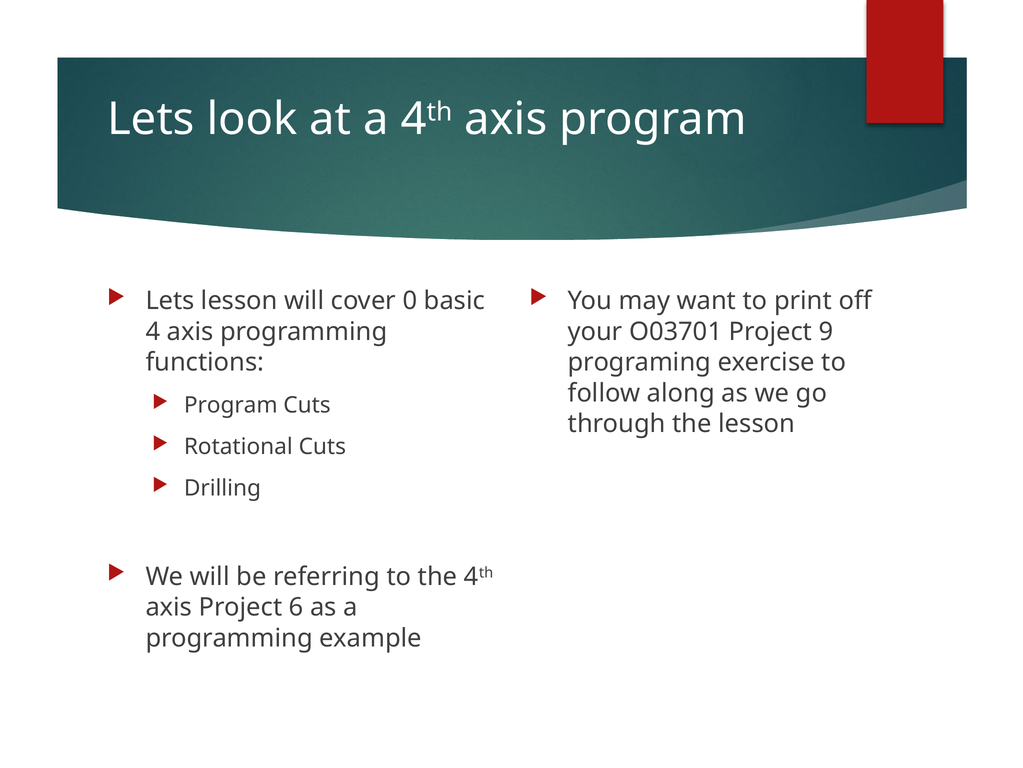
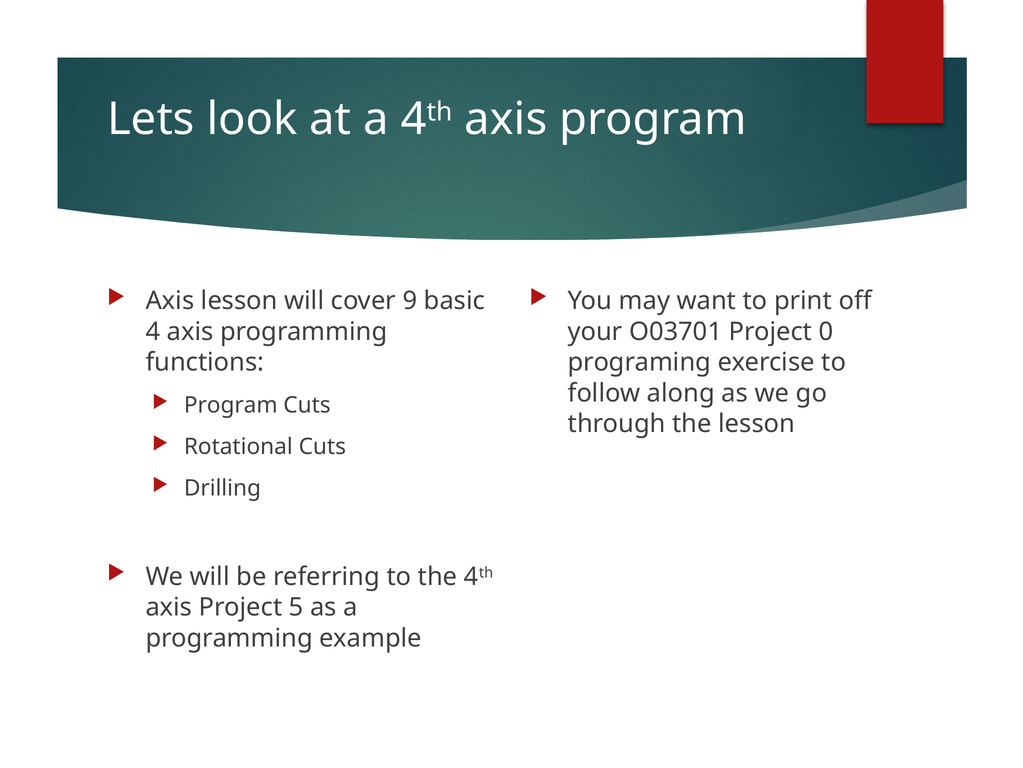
Lets: Lets -> Axis (170, 301)
0: 0 -> 9 (410, 301)
9: 9 -> 0 (826, 331)
6: 6 -> 5 (296, 607)
